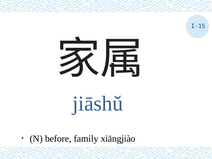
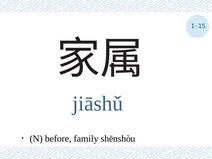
xiāngjiào: xiāngjiào -> shēnshòu (118, 139)
